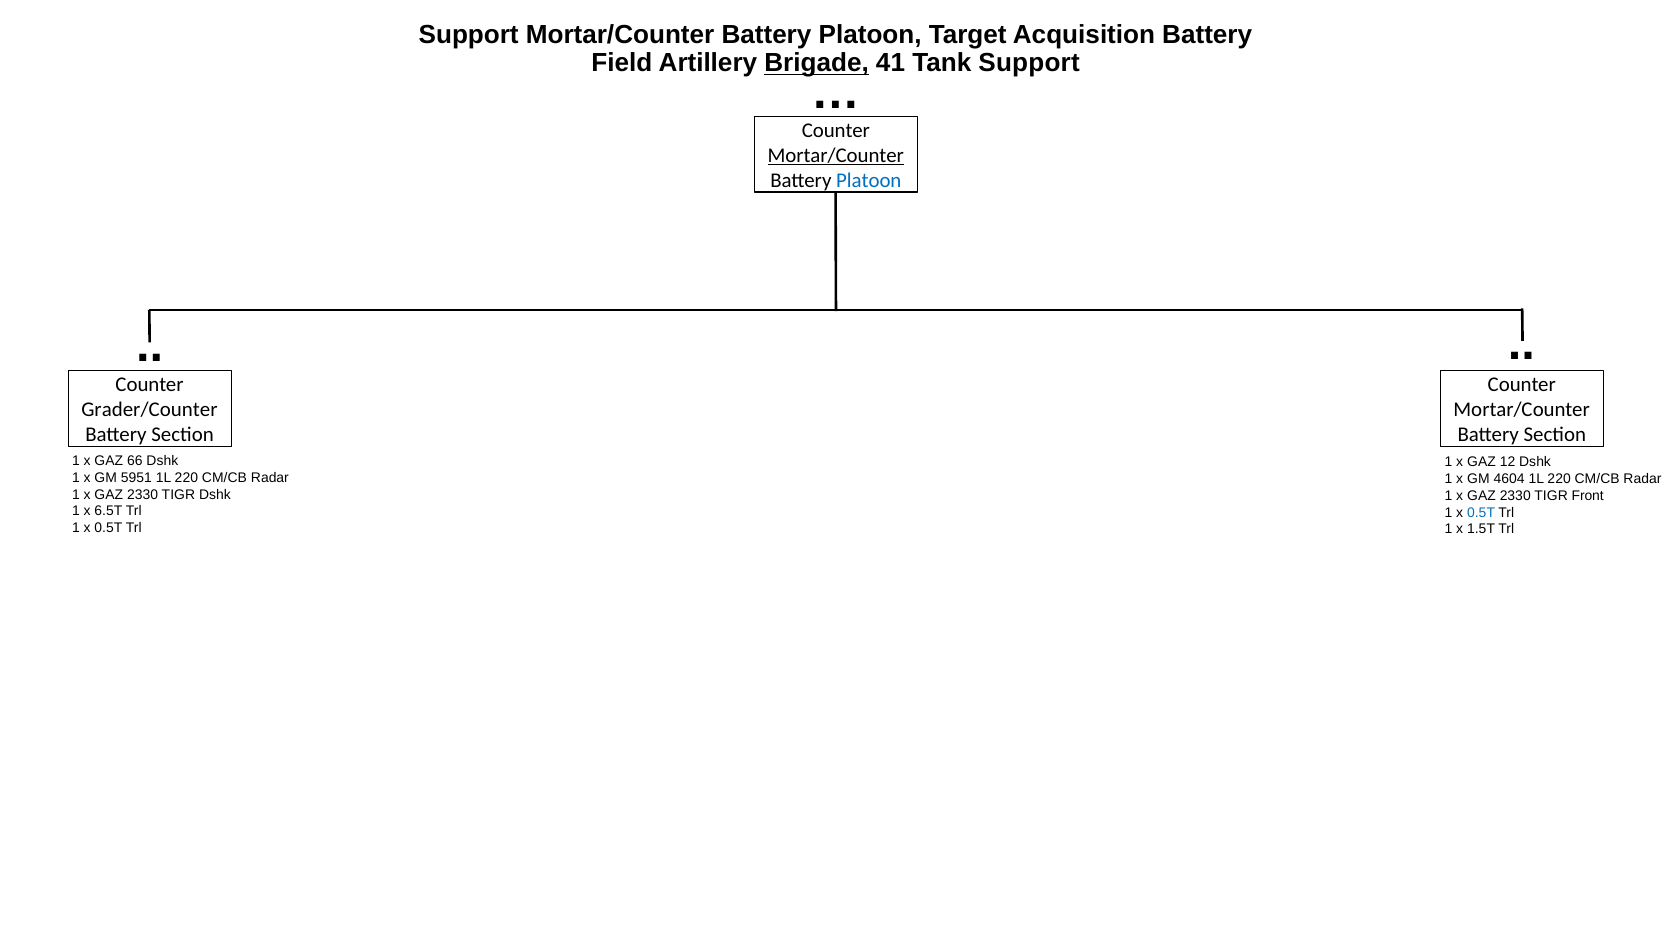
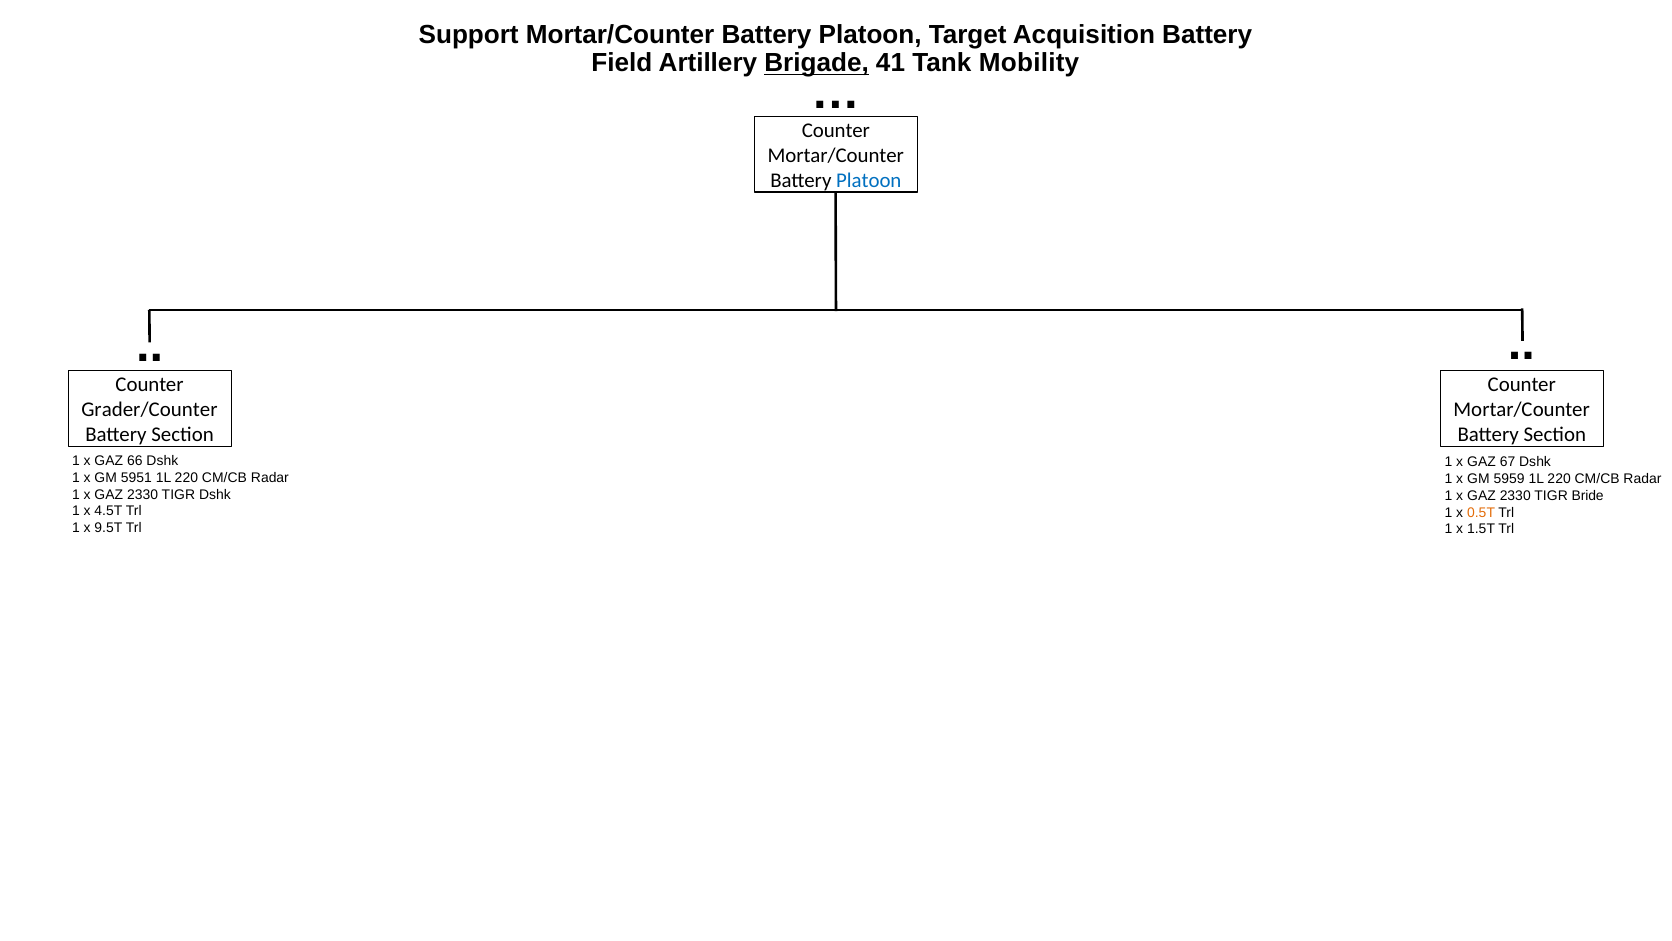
Tank Support: Support -> Mobility (1029, 63)
Mortar/Counter underline: present -> none (836, 156)
12: 12 -> 67 (1508, 462)
4604: 4604 -> 5959 (1509, 479)
Front: Front -> Bride (1588, 496)
6.5T: 6.5T -> 4.5T (108, 511)
0.5T colour: blue -> orange (1481, 512)
0.5T: 0.5T -> 9.5T (108, 528)
